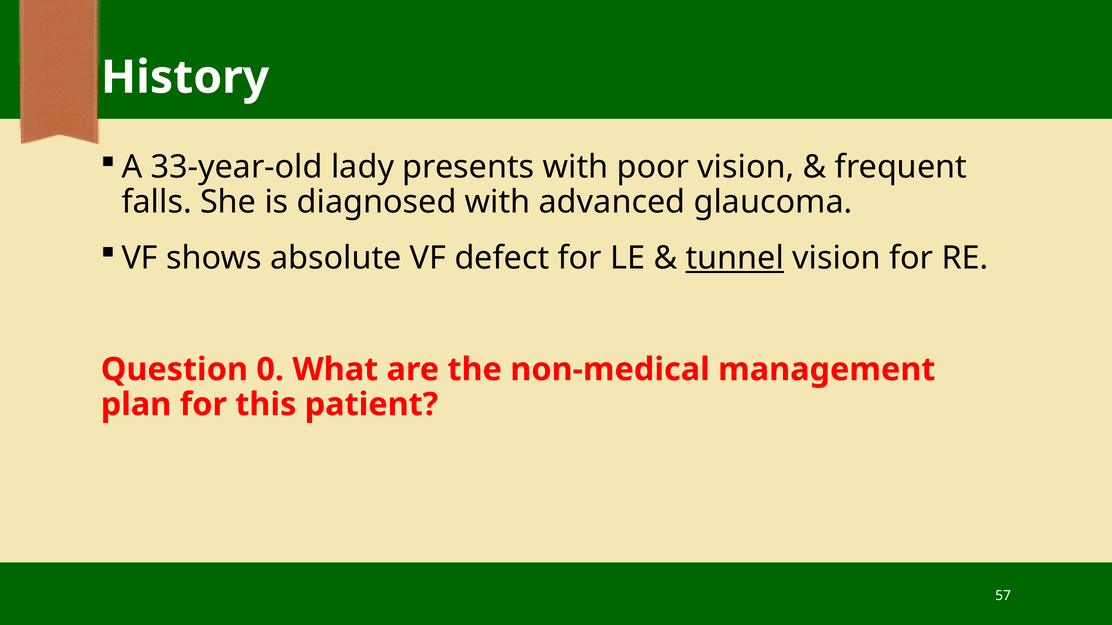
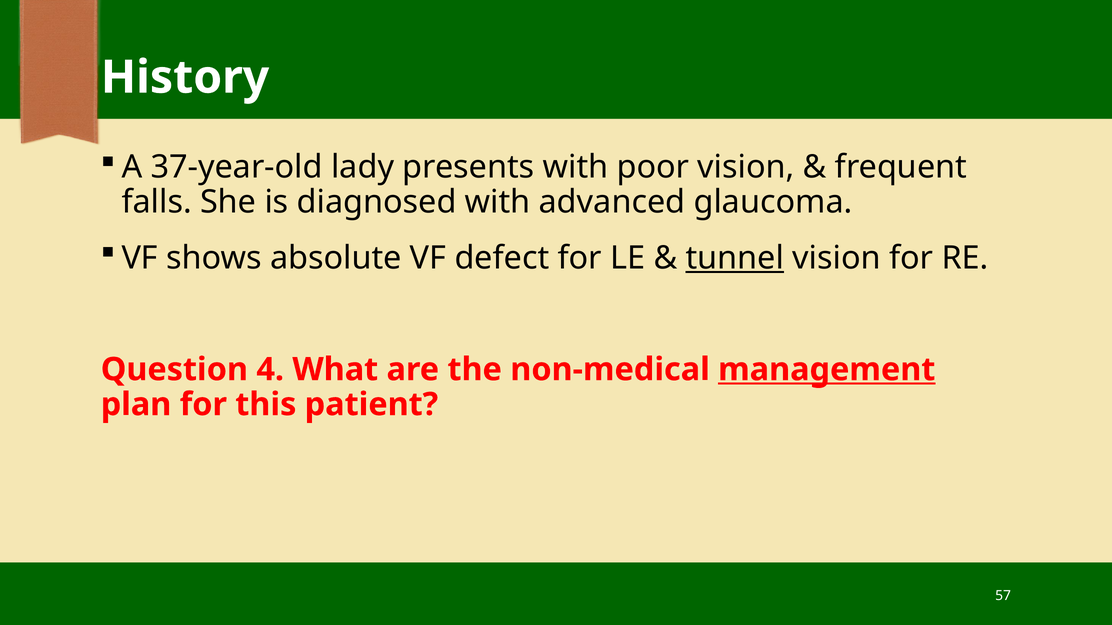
33-year-old: 33-year-old -> 37-year-old (237, 167)
0: 0 -> 4 (270, 370)
management underline: none -> present (827, 370)
